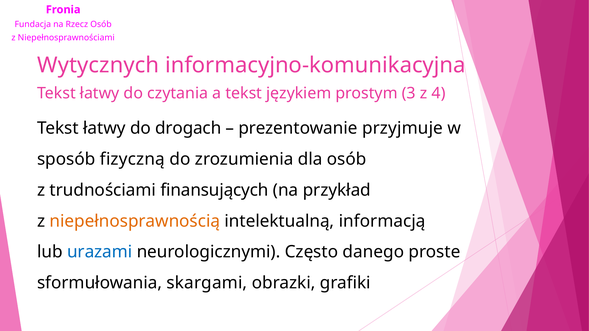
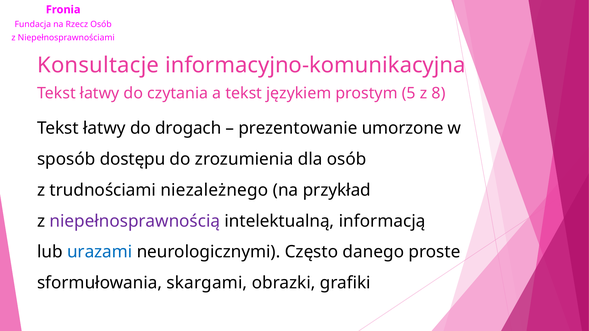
Wytycznych: Wytycznych -> Konsultacje (98, 65)
3: 3 -> 5 (409, 93)
4: 4 -> 8 (439, 93)
przyjmuje: przyjmuje -> umorzone (403, 128)
fizyczną: fizyczną -> dostępu (133, 159)
finansujących: finansujących -> niezależnego (214, 190)
niepełnosprawnością colour: orange -> purple (135, 221)
